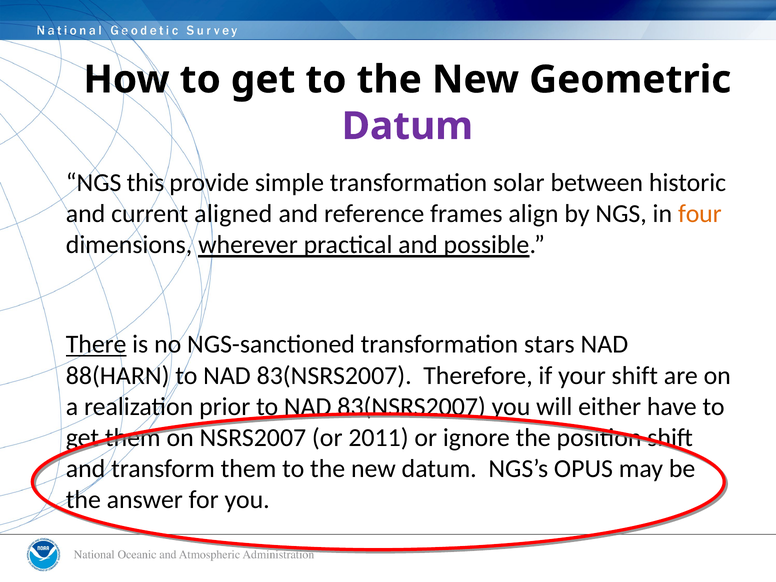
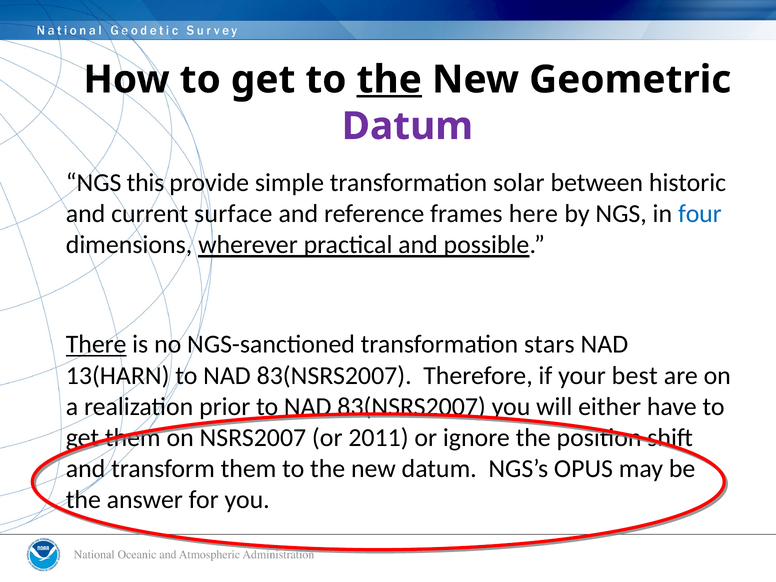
the underline: none -> present (389, 80)
aligned: aligned -> surface (233, 214)
align: align -> here (533, 214)
four colour: orange -> blue (700, 214)
88(HARN: 88(HARN -> 13(HARN (118, 375)
your shift: shift -> best (635, 375)
